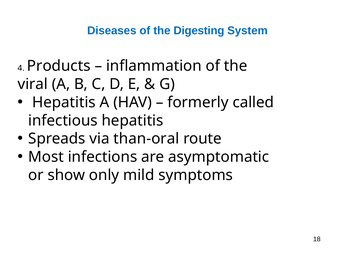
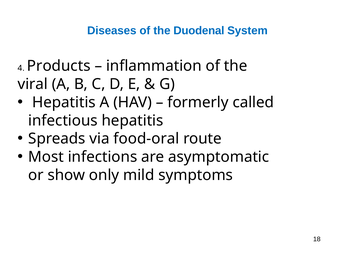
Digesting: Digesting -> Duodenal (199, 31)
than-oral: than-oral -> food-oral (146, 139)
